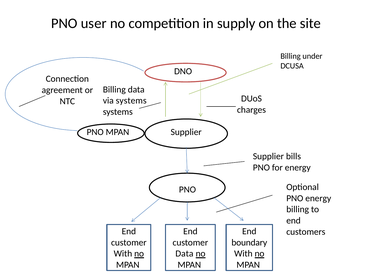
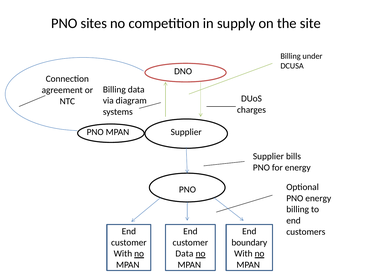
user: user -> sites (94, 23)
via systems: systems -> diagram (131, 101)
